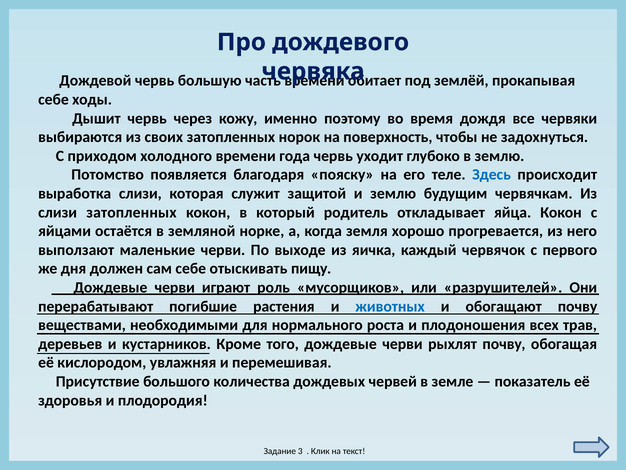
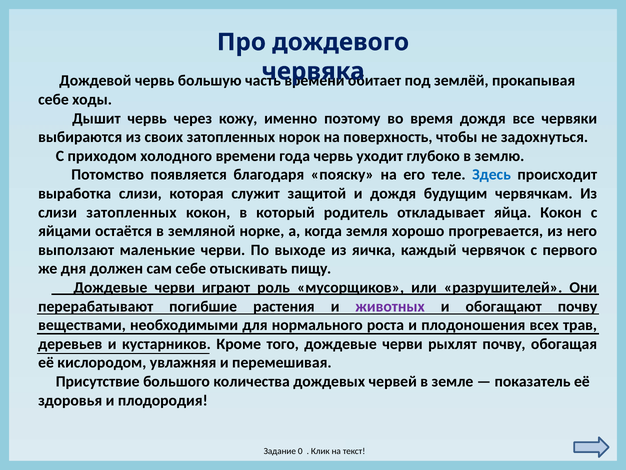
и землю: землю -> дождя (393, 193)
животных colour: blue -> purple (390, 306)
3: 3 -> 0 (300, 451)
